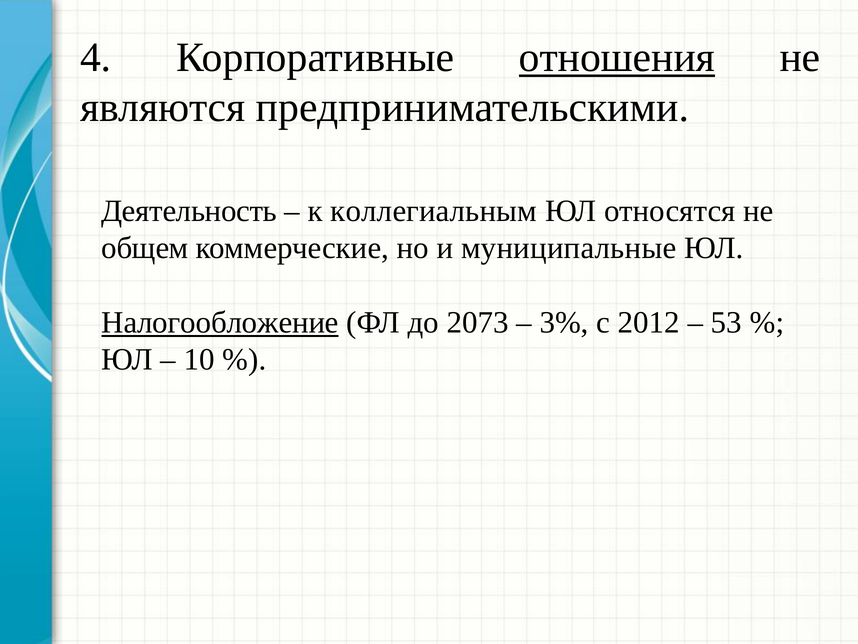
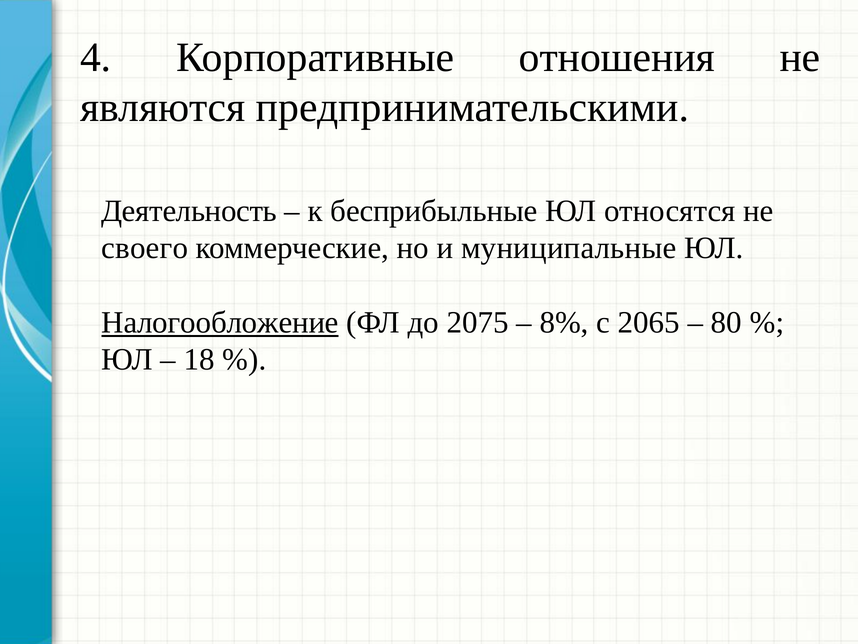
отношения underline: present -> none (617, 58)
коллегиальным: коллегиальным -> бесприбыльные (434, 211)
общем: общем -> своего (145, 248)
2073: 2073 -> 2075 (478, 322)
3%: 3% -> 8% (564, 322)
2012: 2012 -> 2065 (649, 322)
53: 53 -> 80 (726, 322)
10: 10 -> 18 (199, 359)
